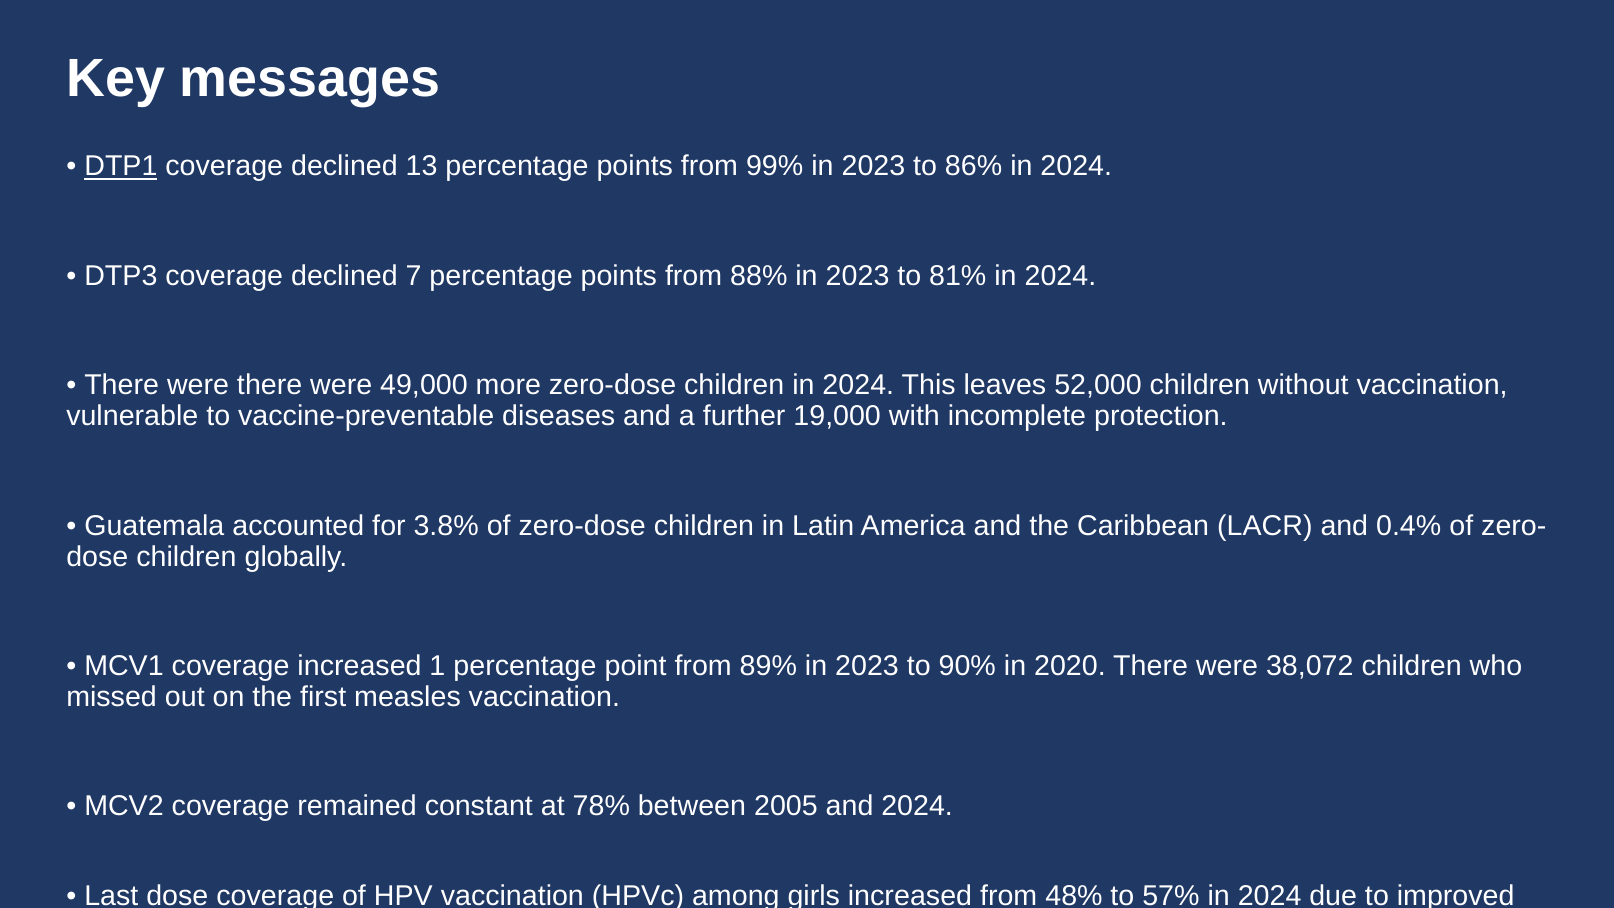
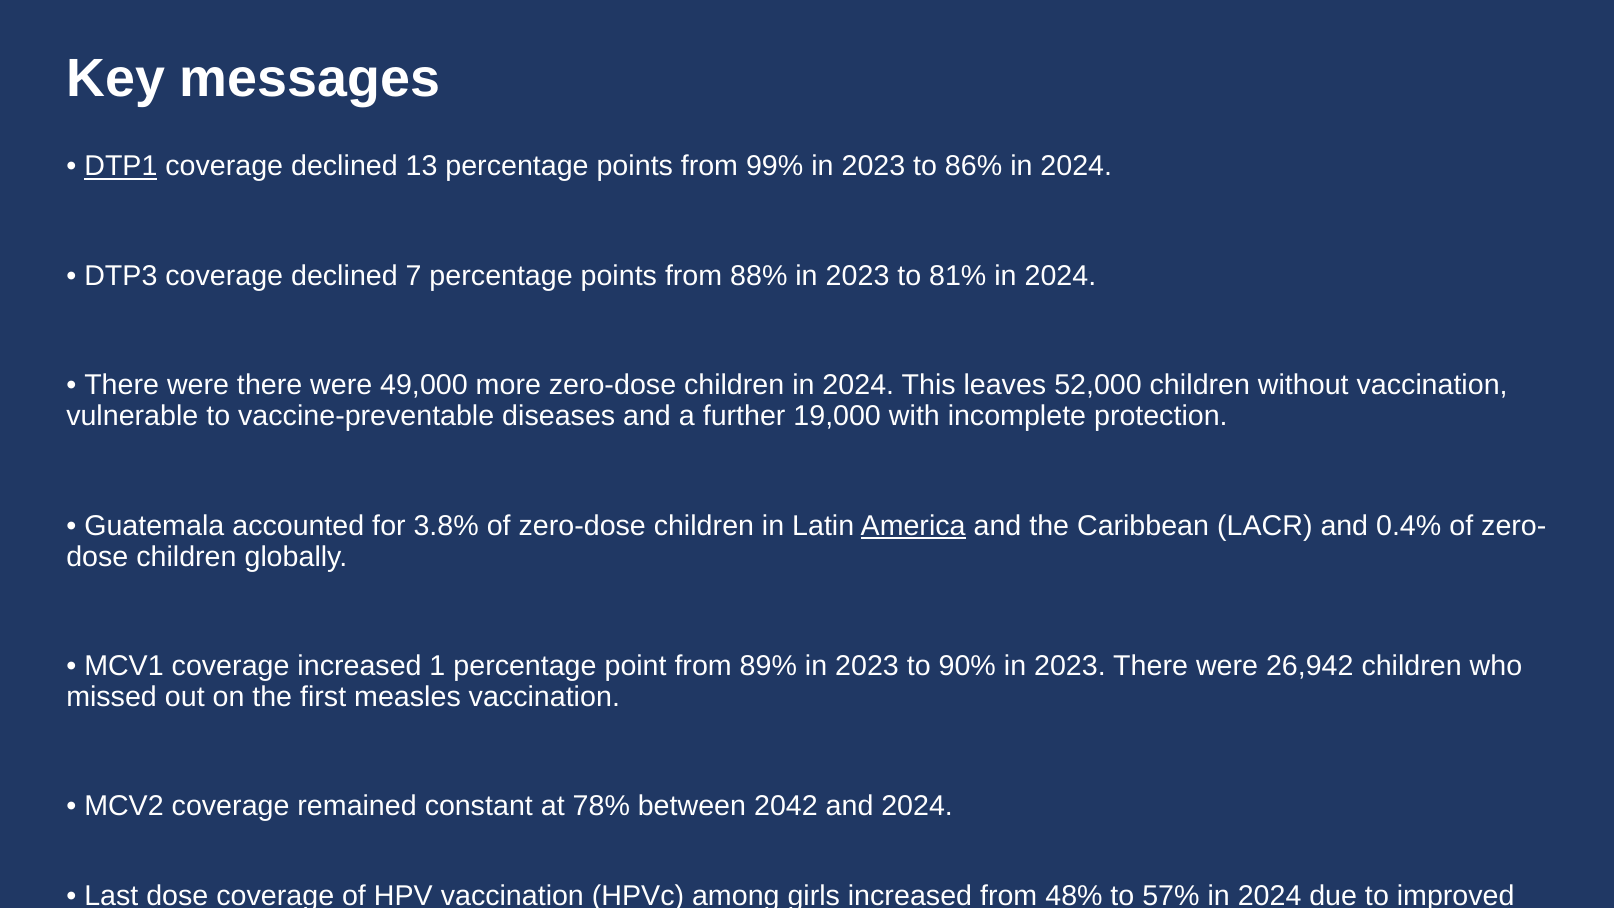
America underline: none -> present (913, 526)
90% in 2020: 2020 -> 2023 (1070, 666)
38,072: 38,072 -> 26,942 (1310, 666)
2005: 2005 -> 2042 (786, 806)
